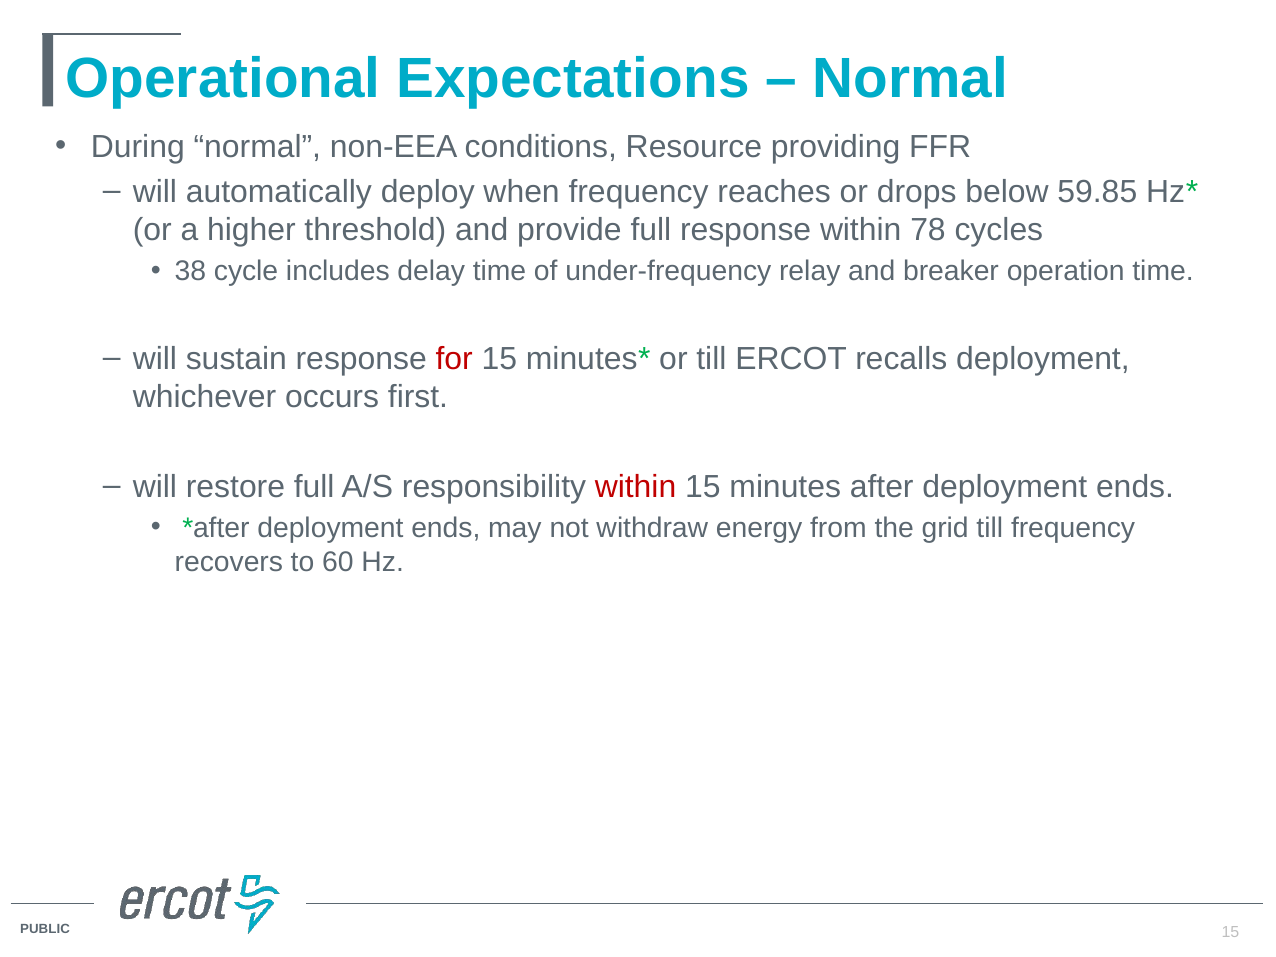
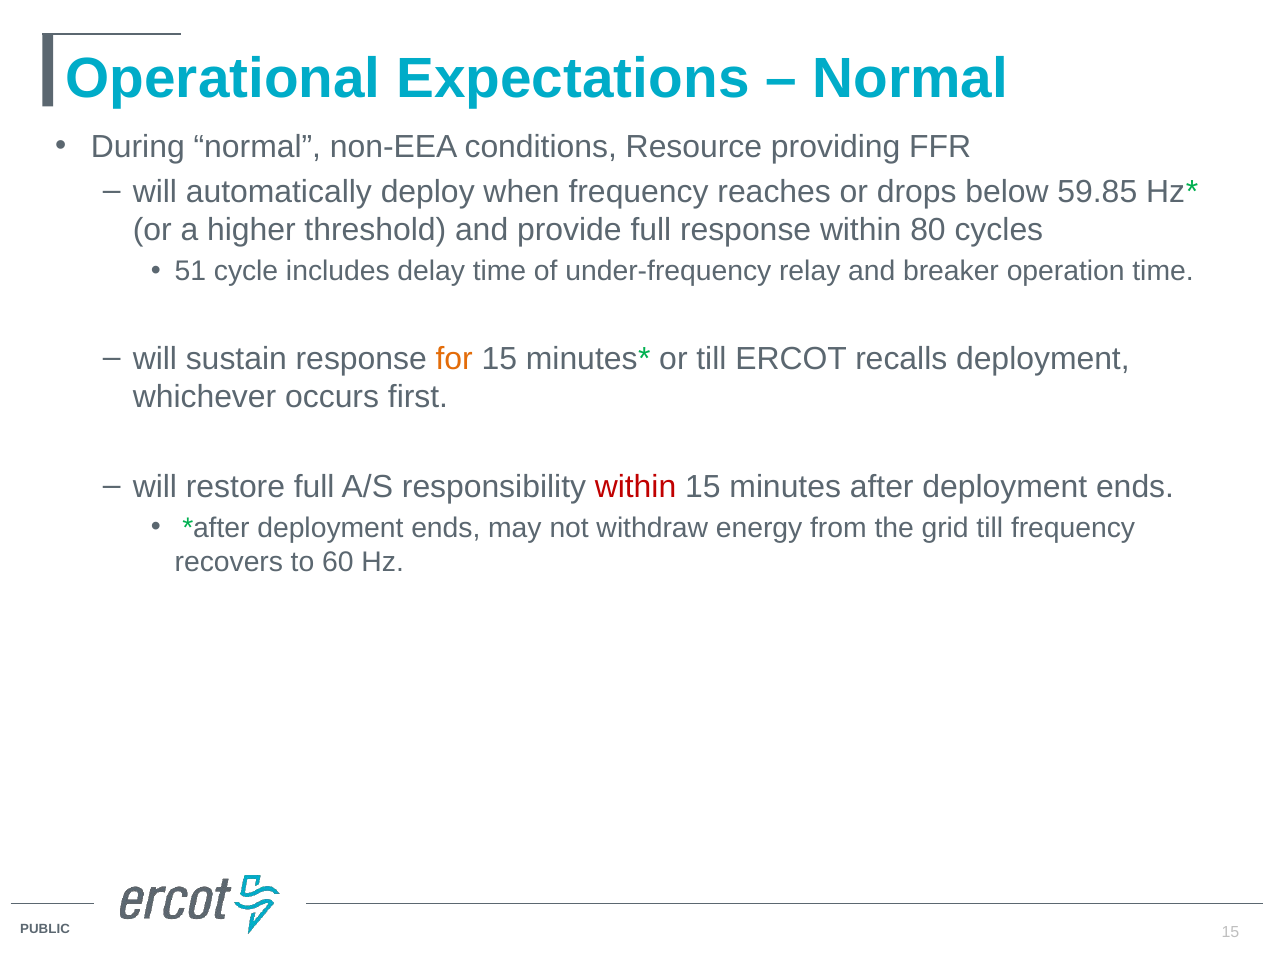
78: 78 -> 80 (928, 230)
38: 38 -> 51 (190, 272)
for colour: red -> orange (454, 359)
